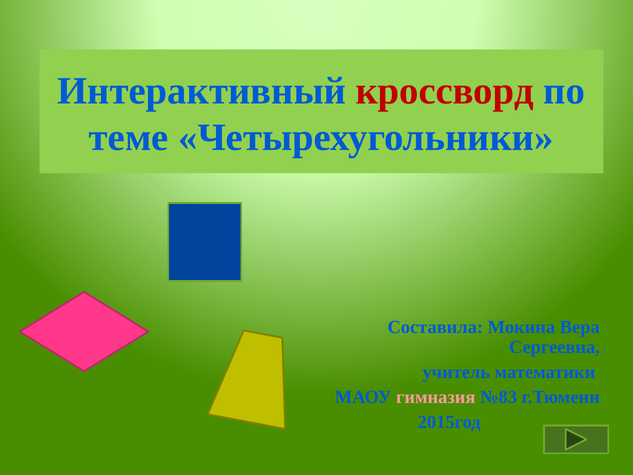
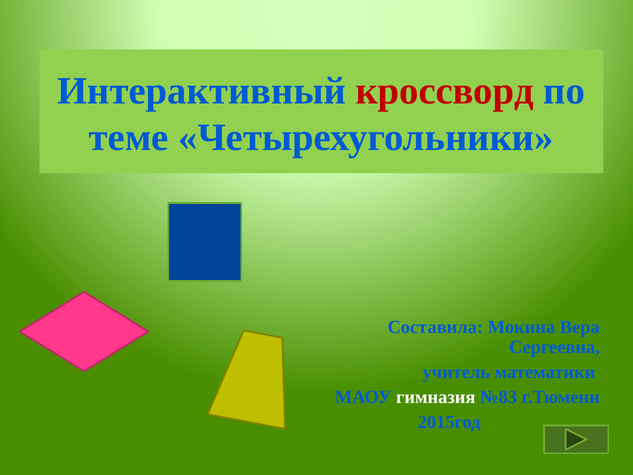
гимназия colour: pink -> white (436, 397)
